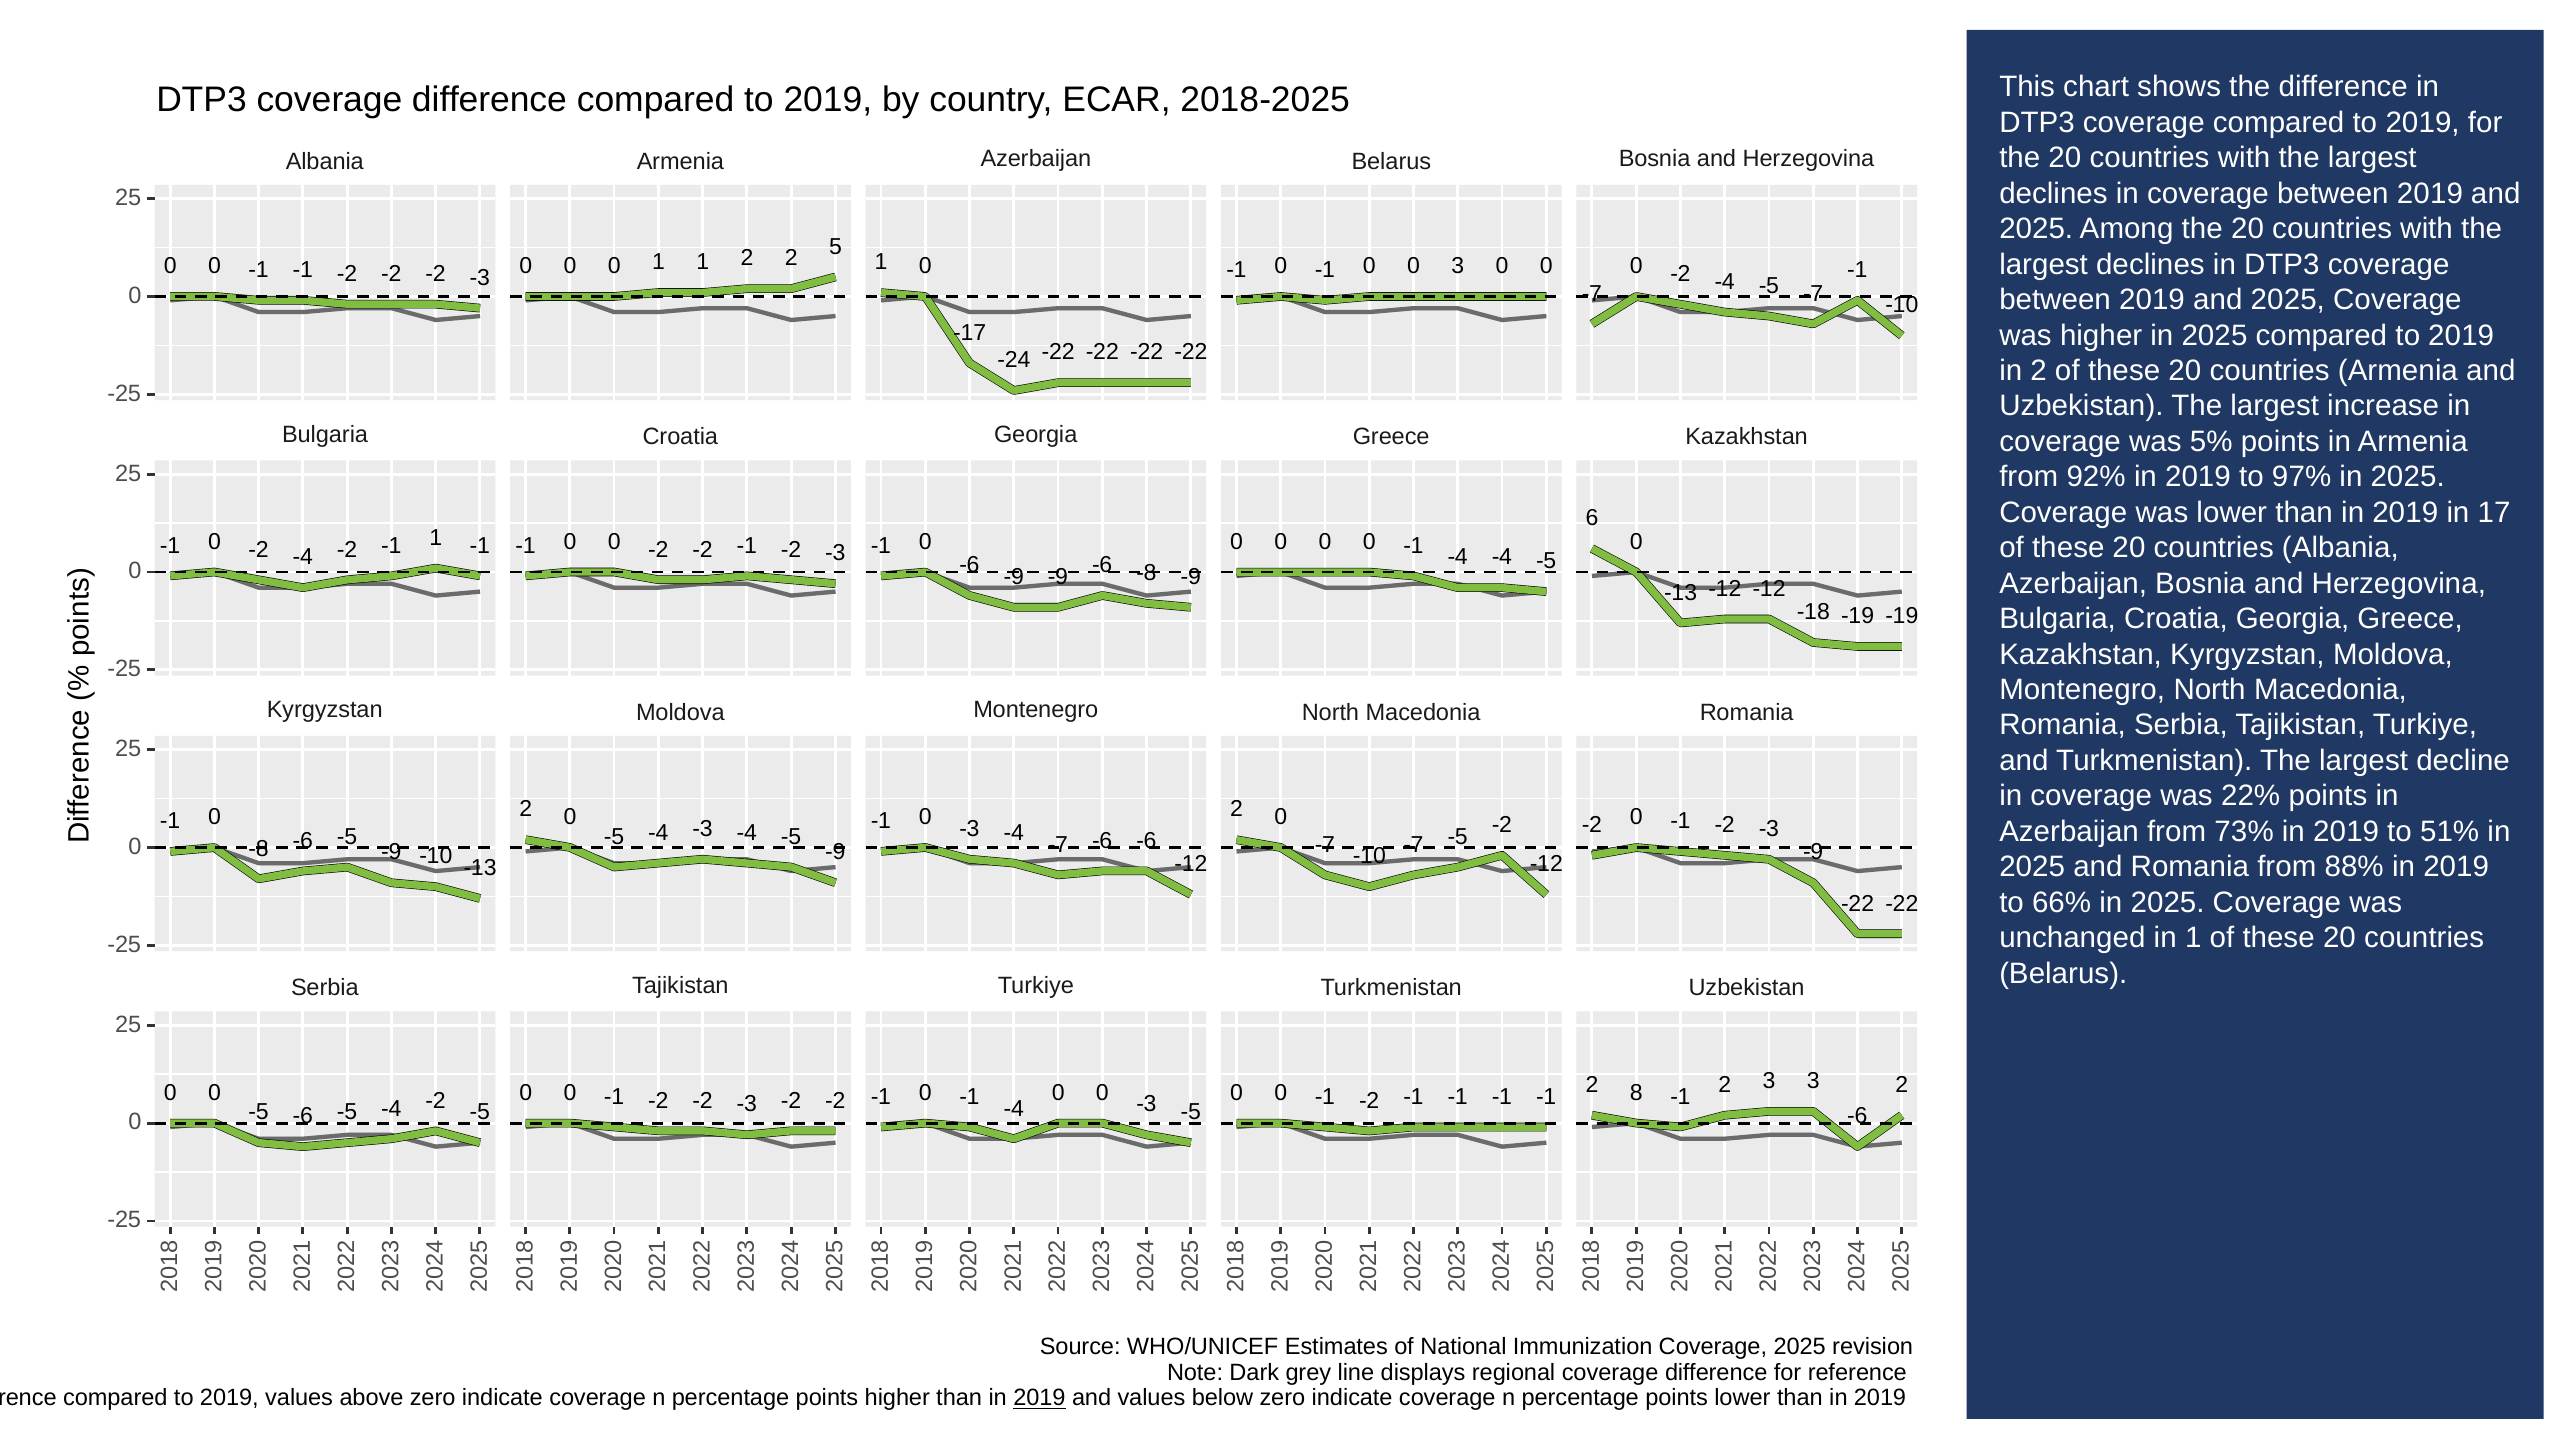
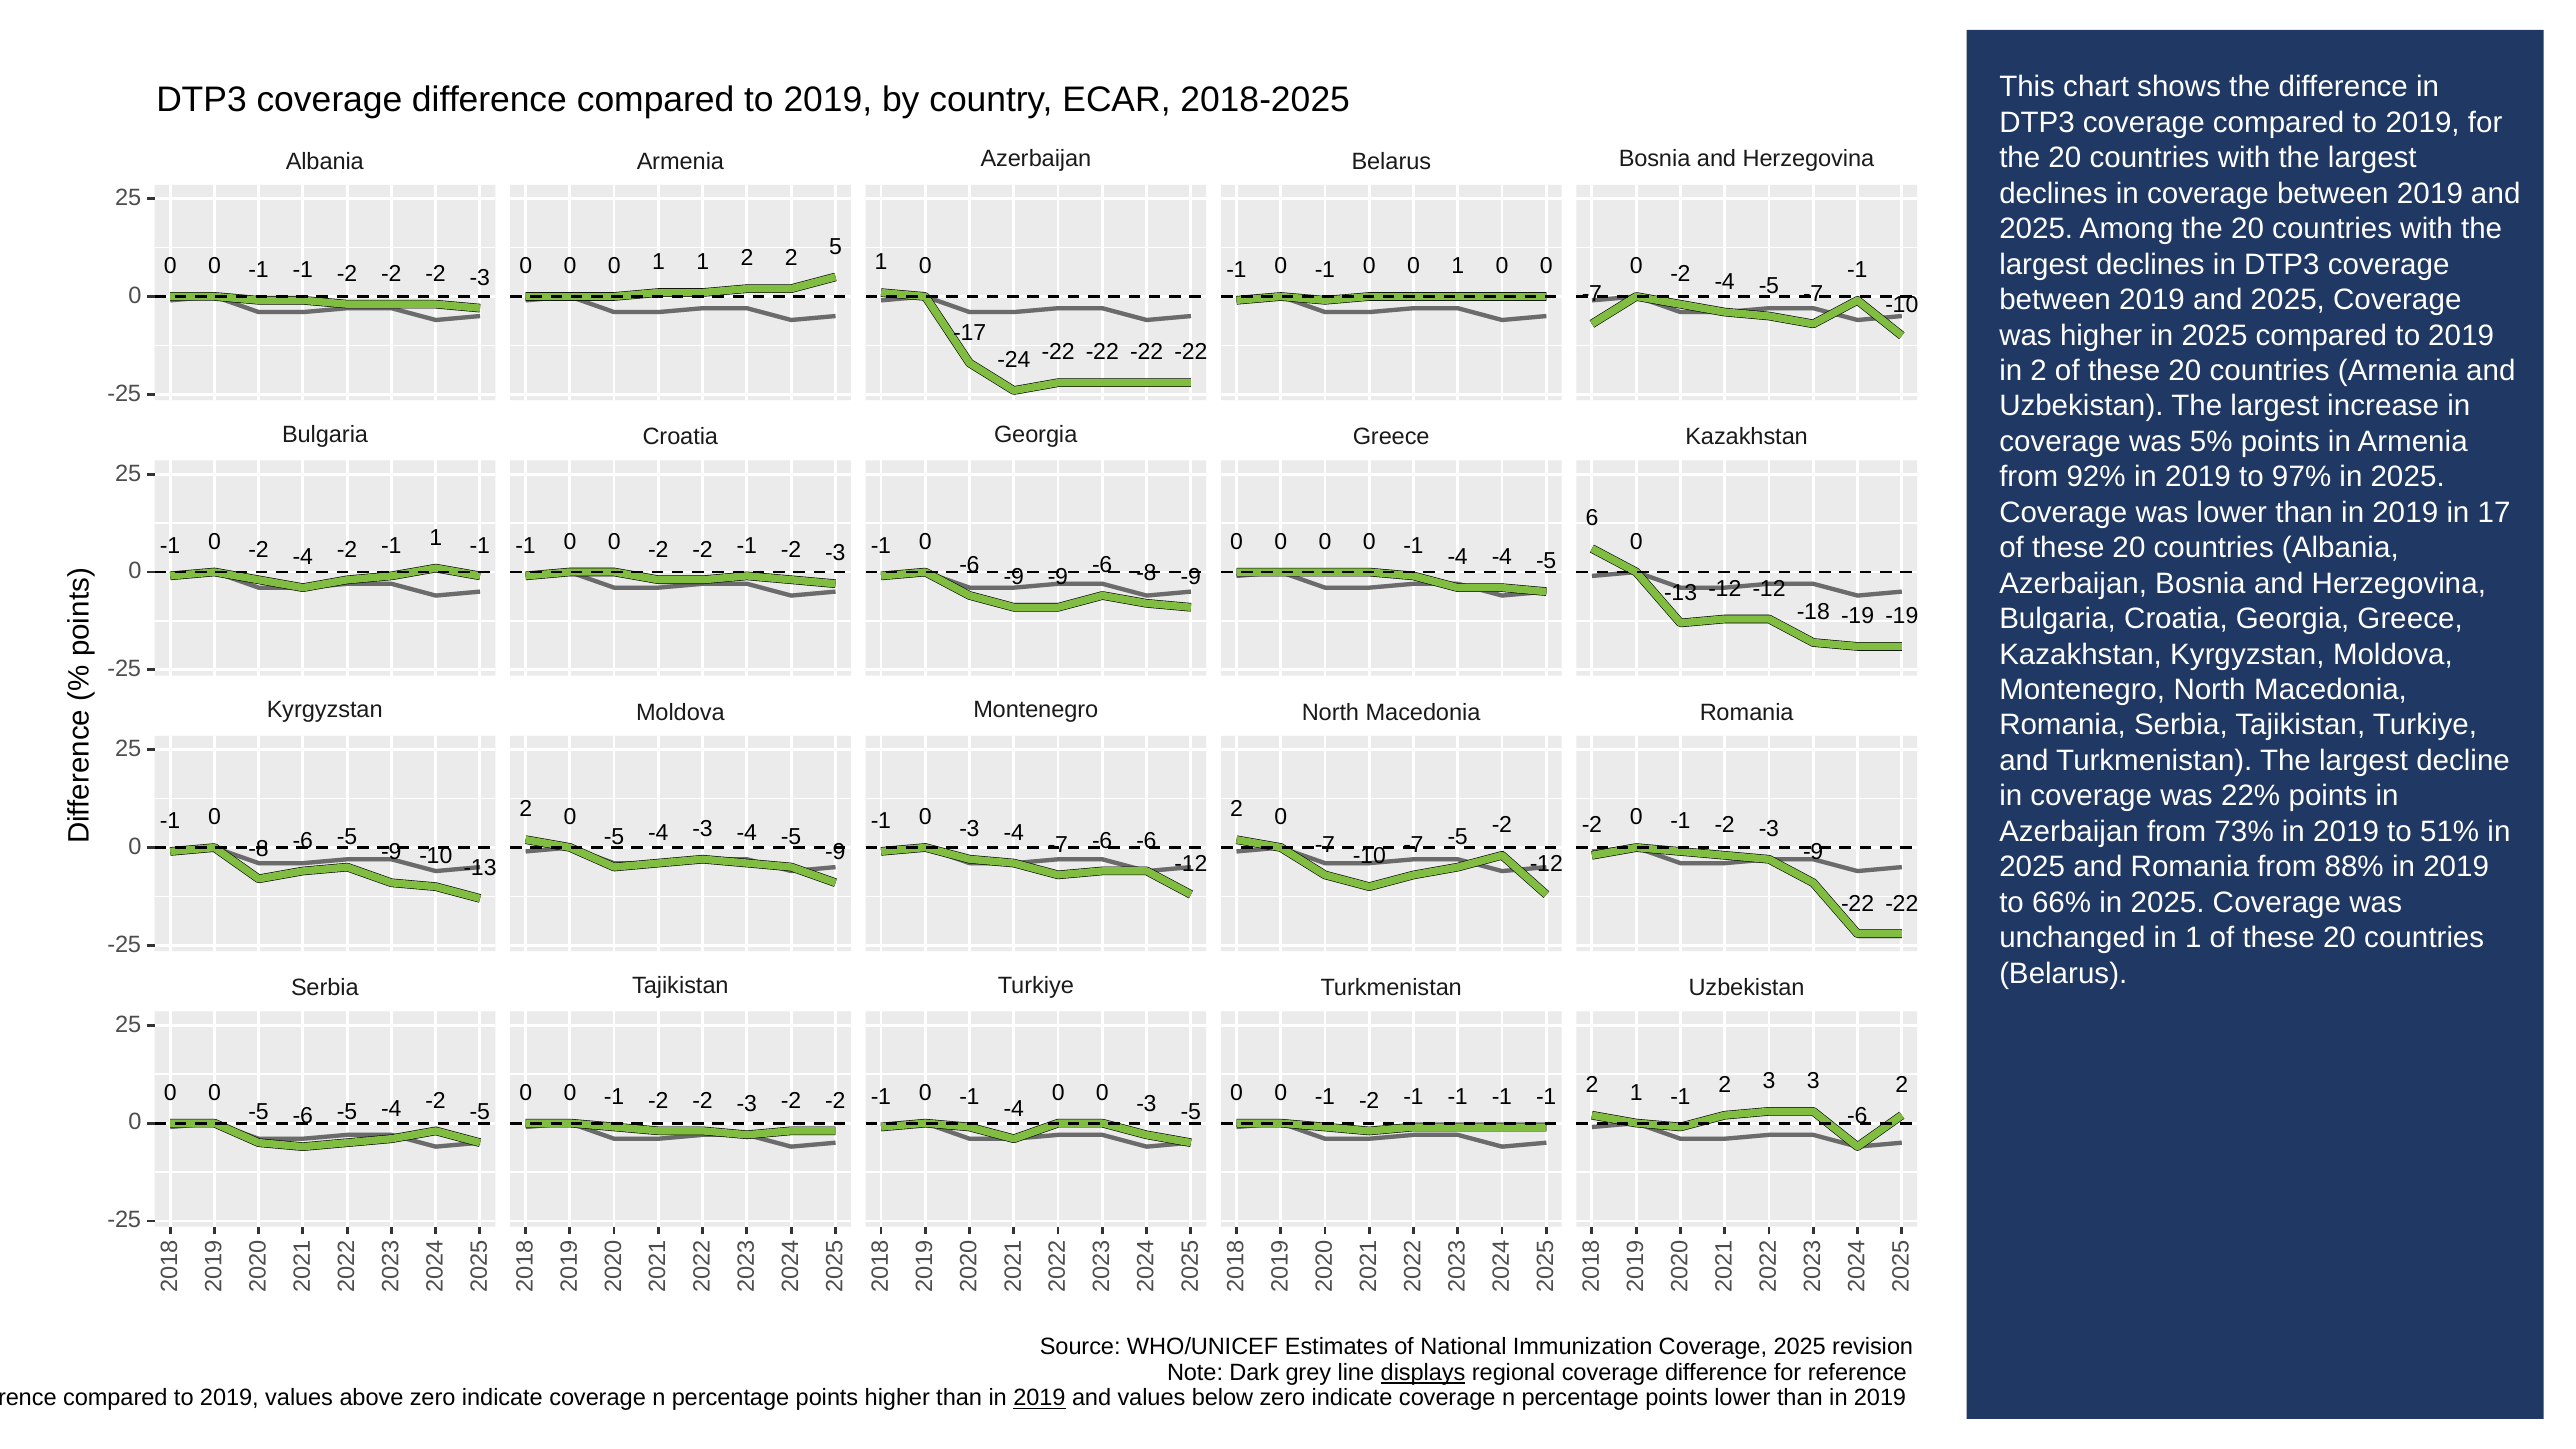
-1 0 0 3: 3 -> 1 (1458, 266)
8: 8 -> 1 (1636, 1093)
displays underline: none -> present (1423, 1373)
